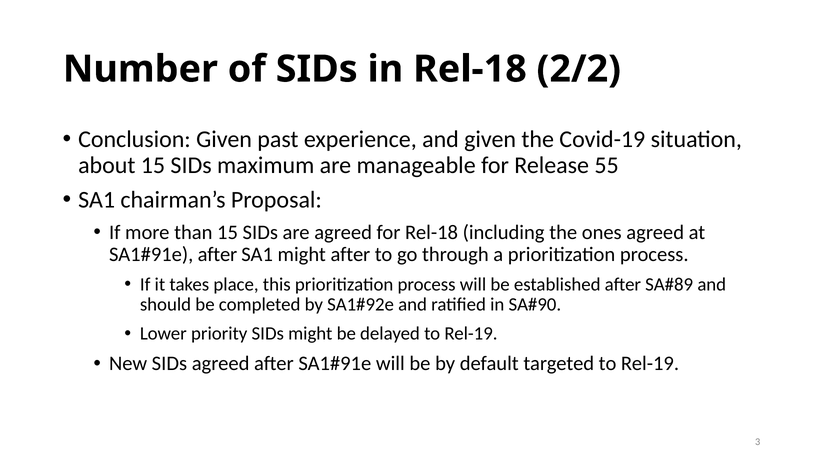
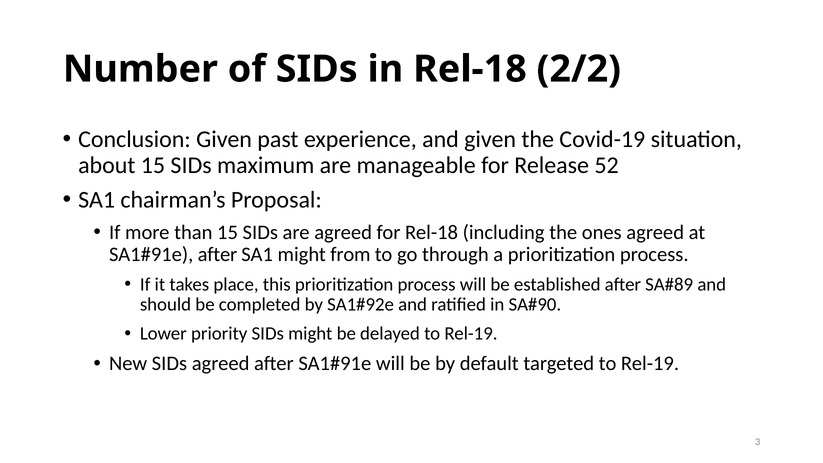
55: 55 -> 52 (607, 165)
might after: after -> from (350, 254)
